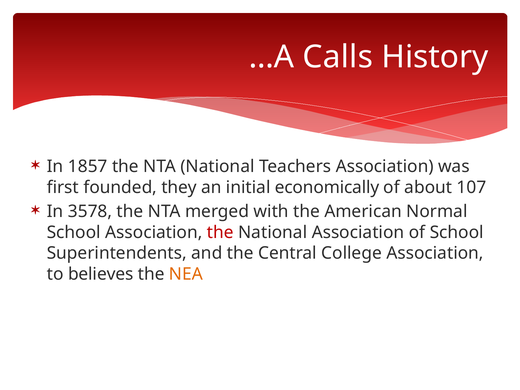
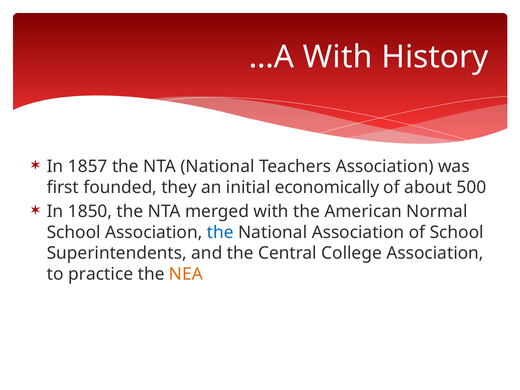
…A Calls: Calls -> With (338, 57)
107: 107 -> 500 (472, 187)
3578: 3578 -> 1850 (90, 212)
the colour: red -> blue (220, 232)
believes: believes -> practice (101, 274)
